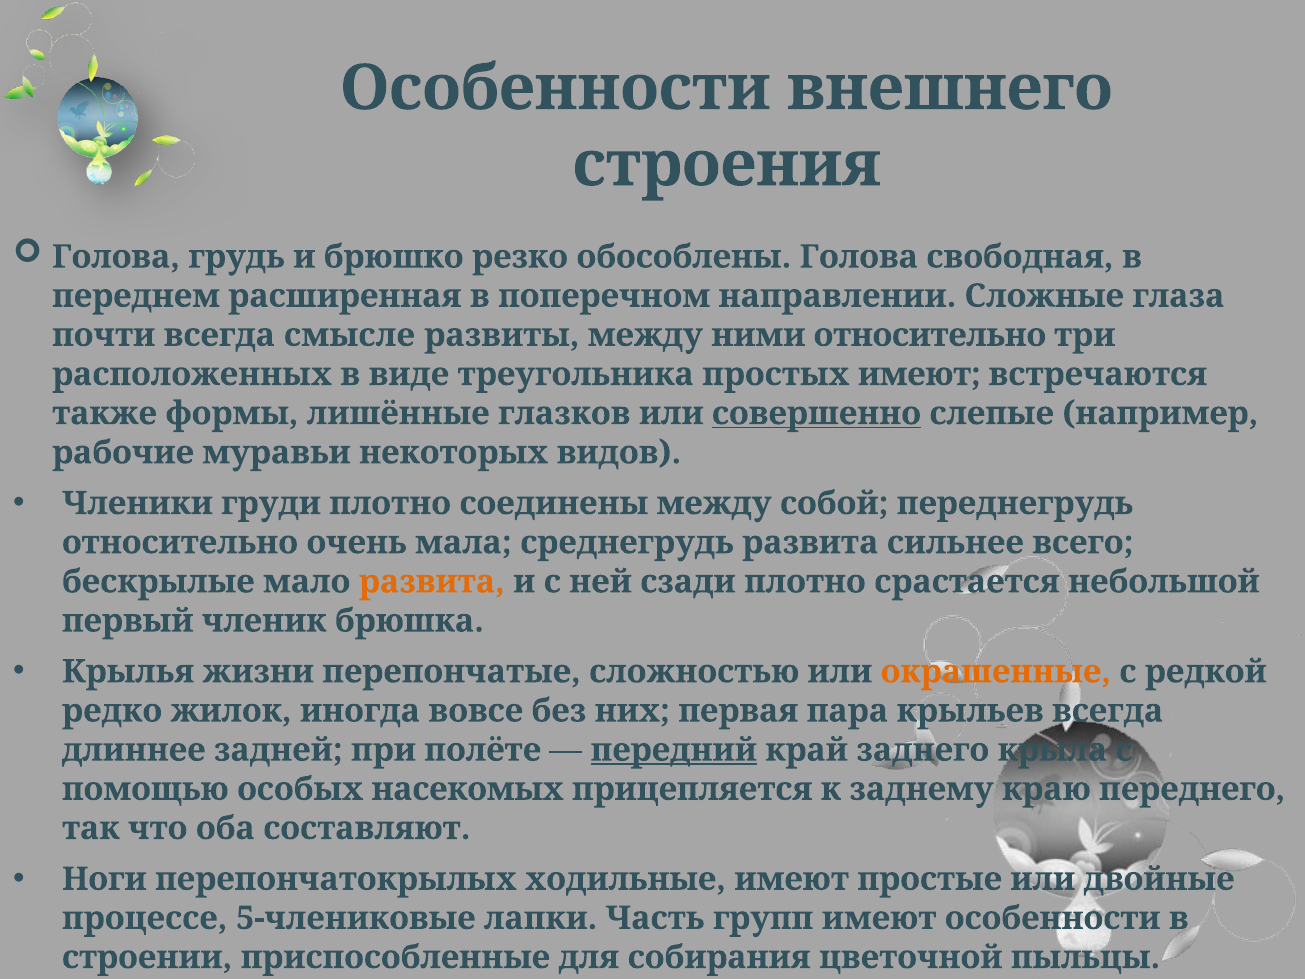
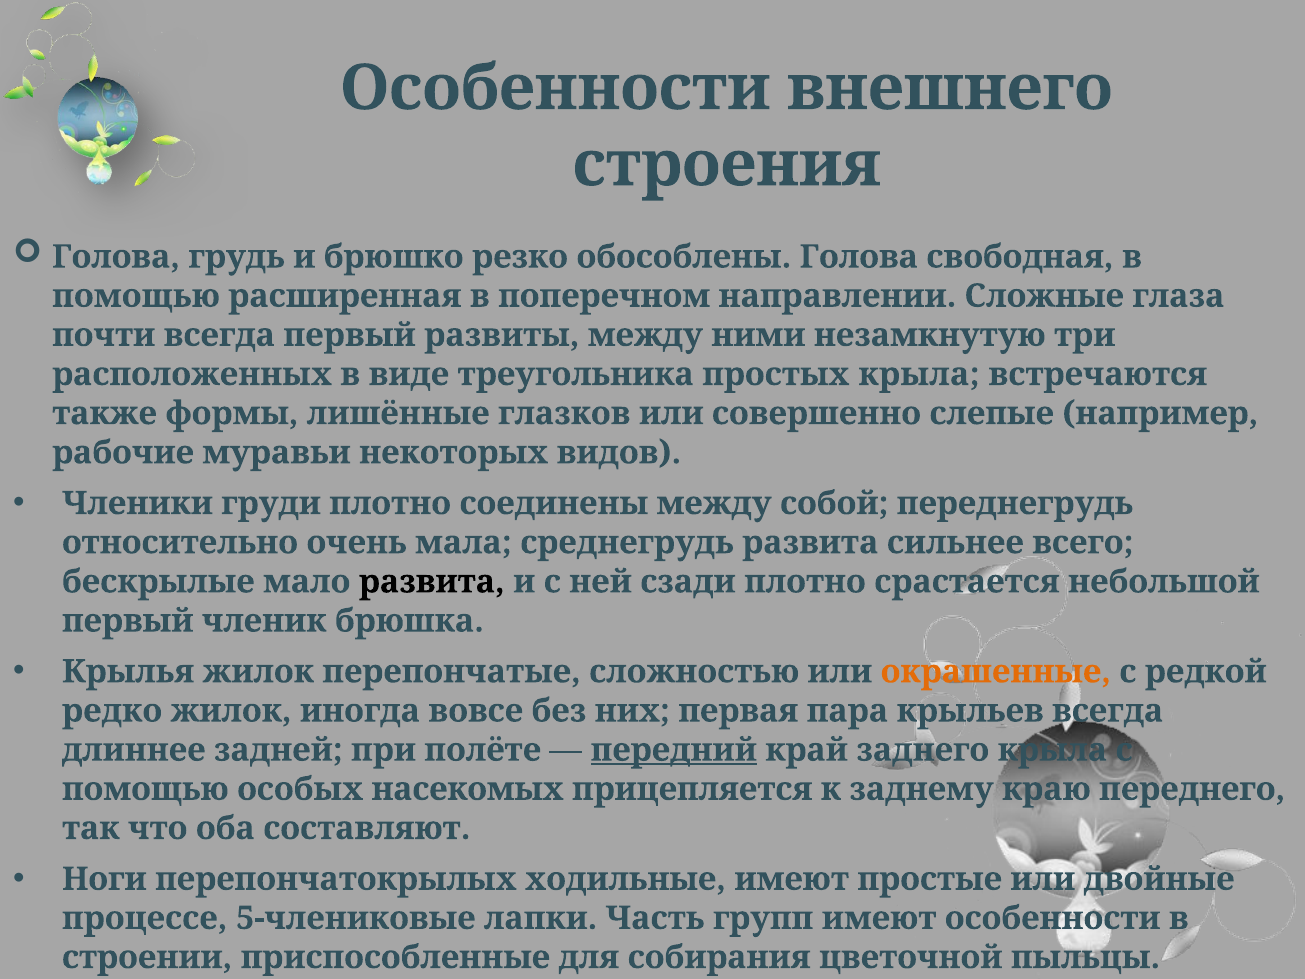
переднем: переднем -> помощью (136, 296)
всегда смысле: смысле -> первый (350, 335)
ними относительно: относительно -> незамкнутую (930, 335)
простых имеют: имеют -> крыла (919, 374)
совершенно underline: present -> none (816, 413)
развита colour: orange -> black (432, 582)
Крылья жизни: жизни -> жилок (258, 671)
